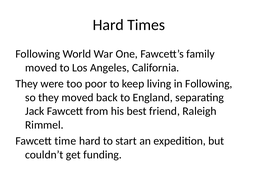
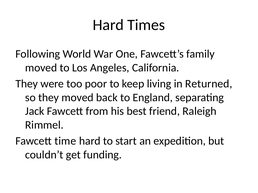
in Following: Following -> Returned (209, 84)
